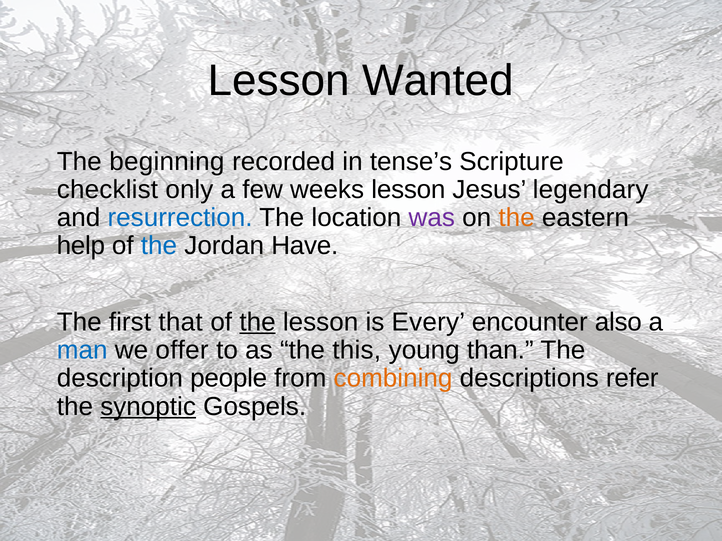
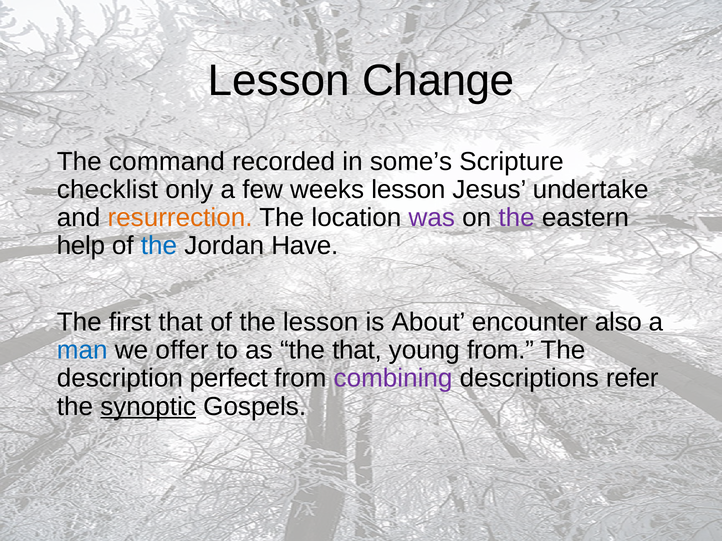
Wanted: Wanted -> Change (438, 81)
beginning: beginning -> command (167, 162)
tense’s: tense’s -> some’s (411, 162)
legendary: legendary -> undertake (591, 190)
resurrection colour: blue -> orange (180, 218)
the colour: orange -> purple (517, 218)
the underline: present -> none (258, 322)
Every: Every -> About (428, 322)
the this: this -> that (357, 351)
young than: than -> from (500, 351)
people: people -> perfect (229, 379)
combining colour: orange -> purple (393, 379)
